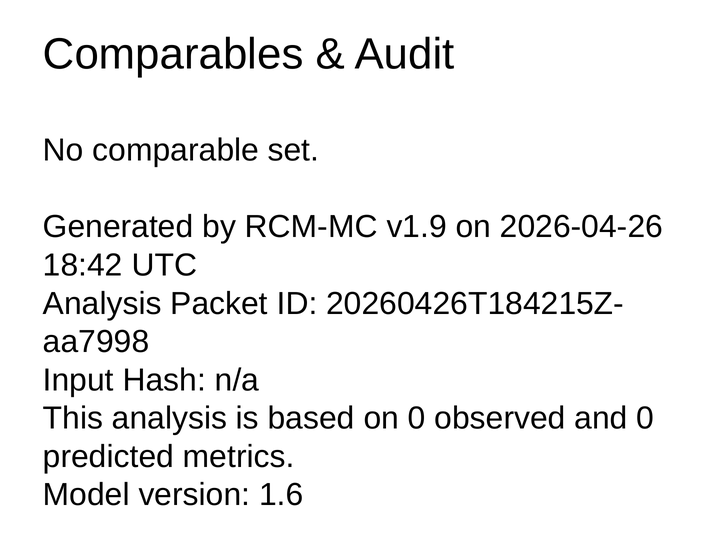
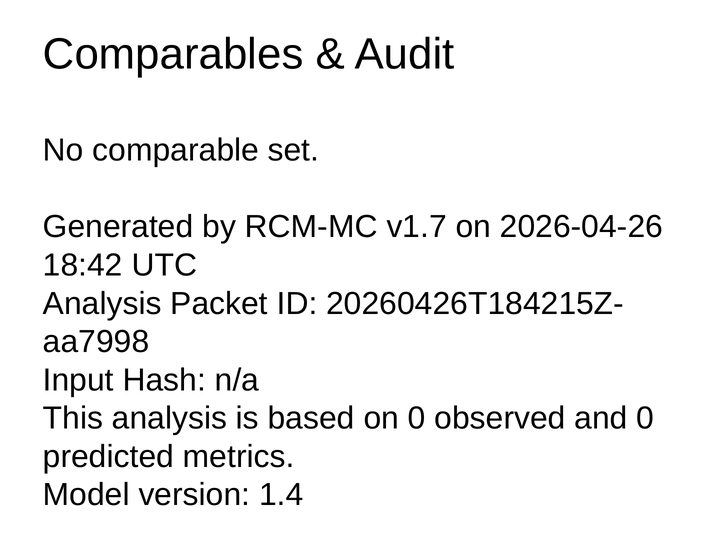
v1.9: v1.9 -> v1.7 (417, 227)
1.6: 1.6 -> 1.4 (281, 495)
